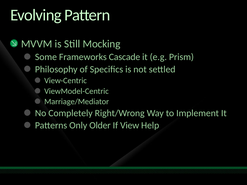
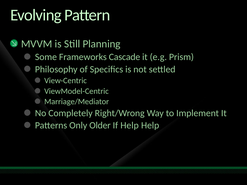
Mocking: Mocking -> Planning (102, 44)
If View: View -> Help (130, 126)
